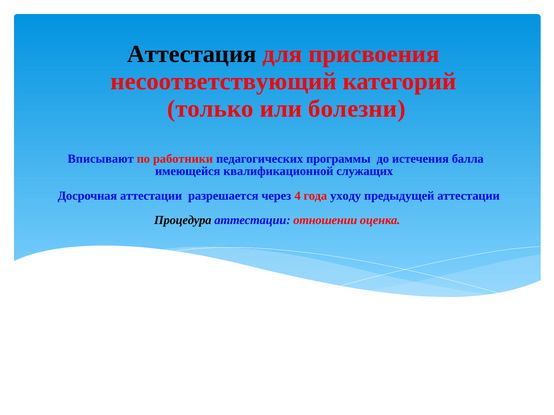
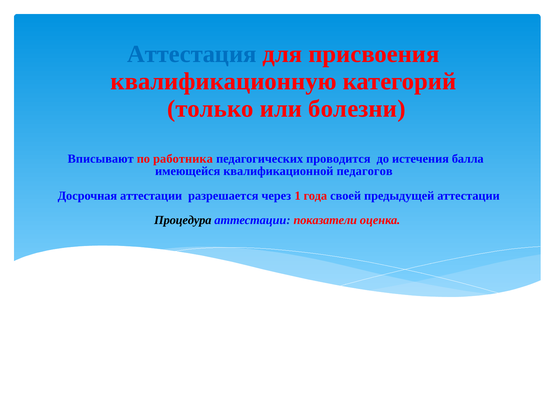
Аттестация colour: black -> blue (192, 54)
несоответствующий: несоответствующий -> квалификационную (224, 82)
работники: работники -> работника (183, 159)
программы: программы -> проводится (338, 159)
служащих: служащих -> педагогов (365, 171)
4: 4 -> 1 (298, 196)
уходу: уходу -> своей (346, 196)
отношении: отношении -> показатели (325, 220)
